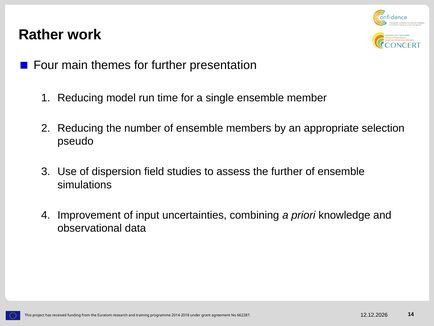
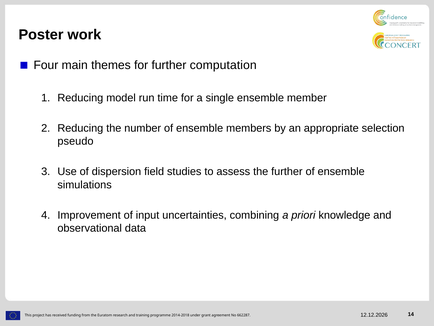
Rather: Rather -> Poster (41, 35)
presentation: presentation -> computation (223, 65)
